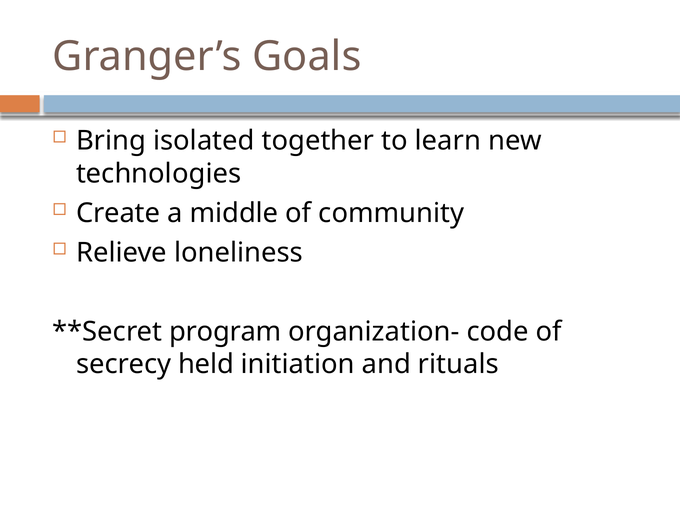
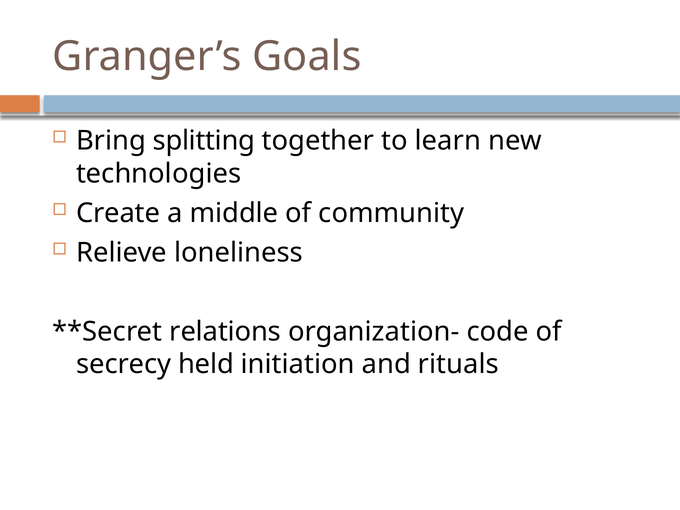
isolated: isolated -> splitting (204, 141)
program: program -> relations (225, 332)
